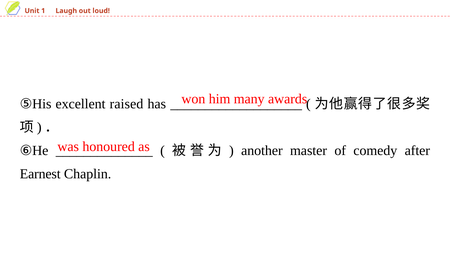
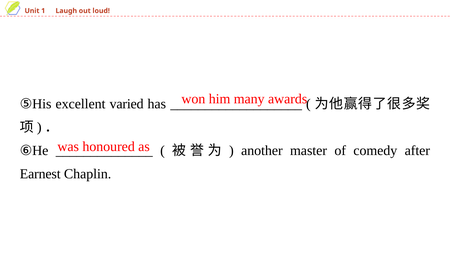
raised: raised -> varied (127, 104)
